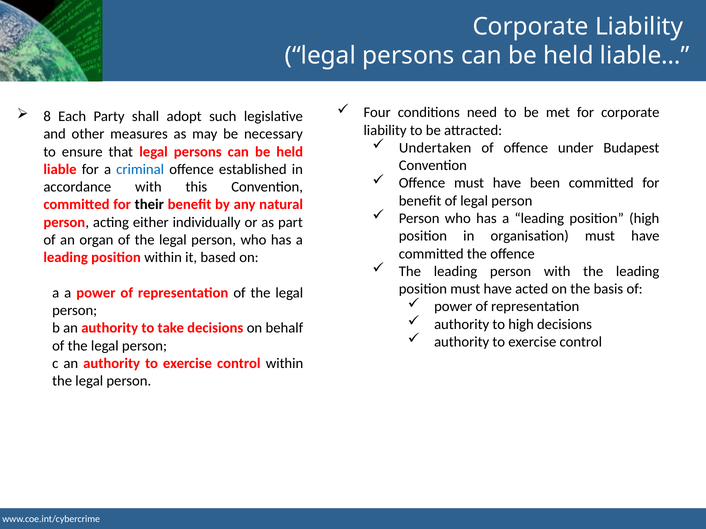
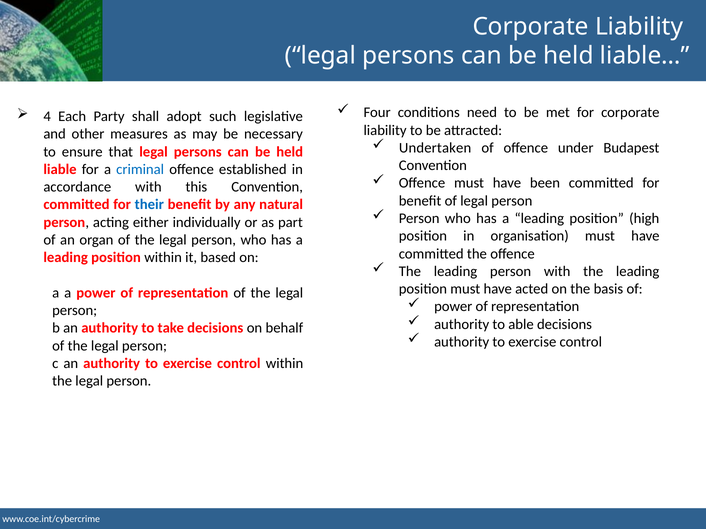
8: 8 -> 4 (47, 117)
their colour: black -> blue (149, 205)
to high: high -> able (521, 324)
